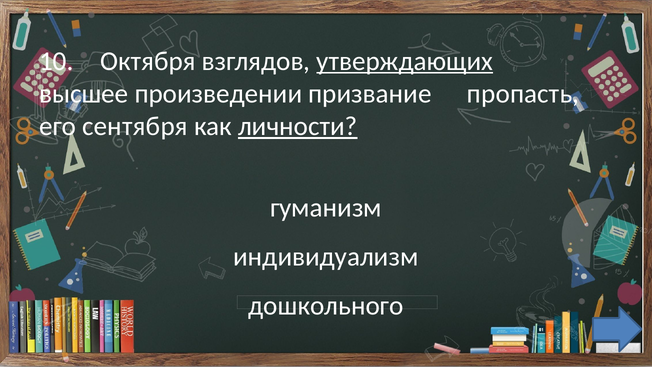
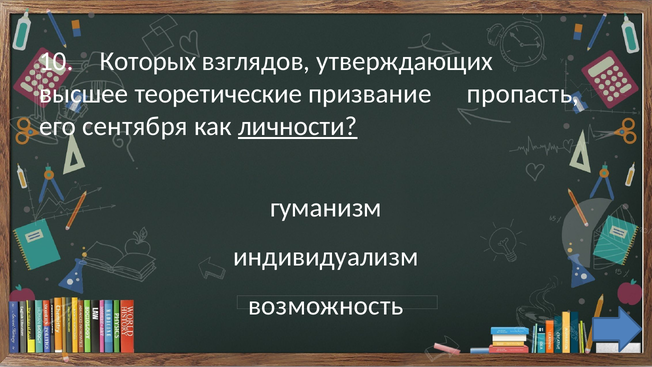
Октября: Октября -> Которых (148, 61)
утверждающих underline: present -> none (405, 61)
произведении: произведении -> теоретические (218, 94)
дошкольного: дошкольного -> возможность (326, 306)
